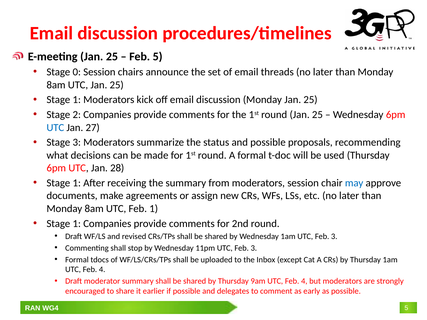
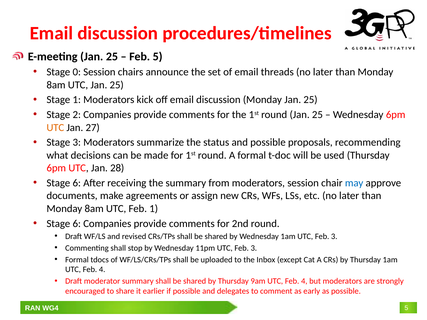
UTC colour: blue -> orange (55, 128)
1: 1 -> 6 (77, 183)
1: 1 -> 6 (77, 224)
